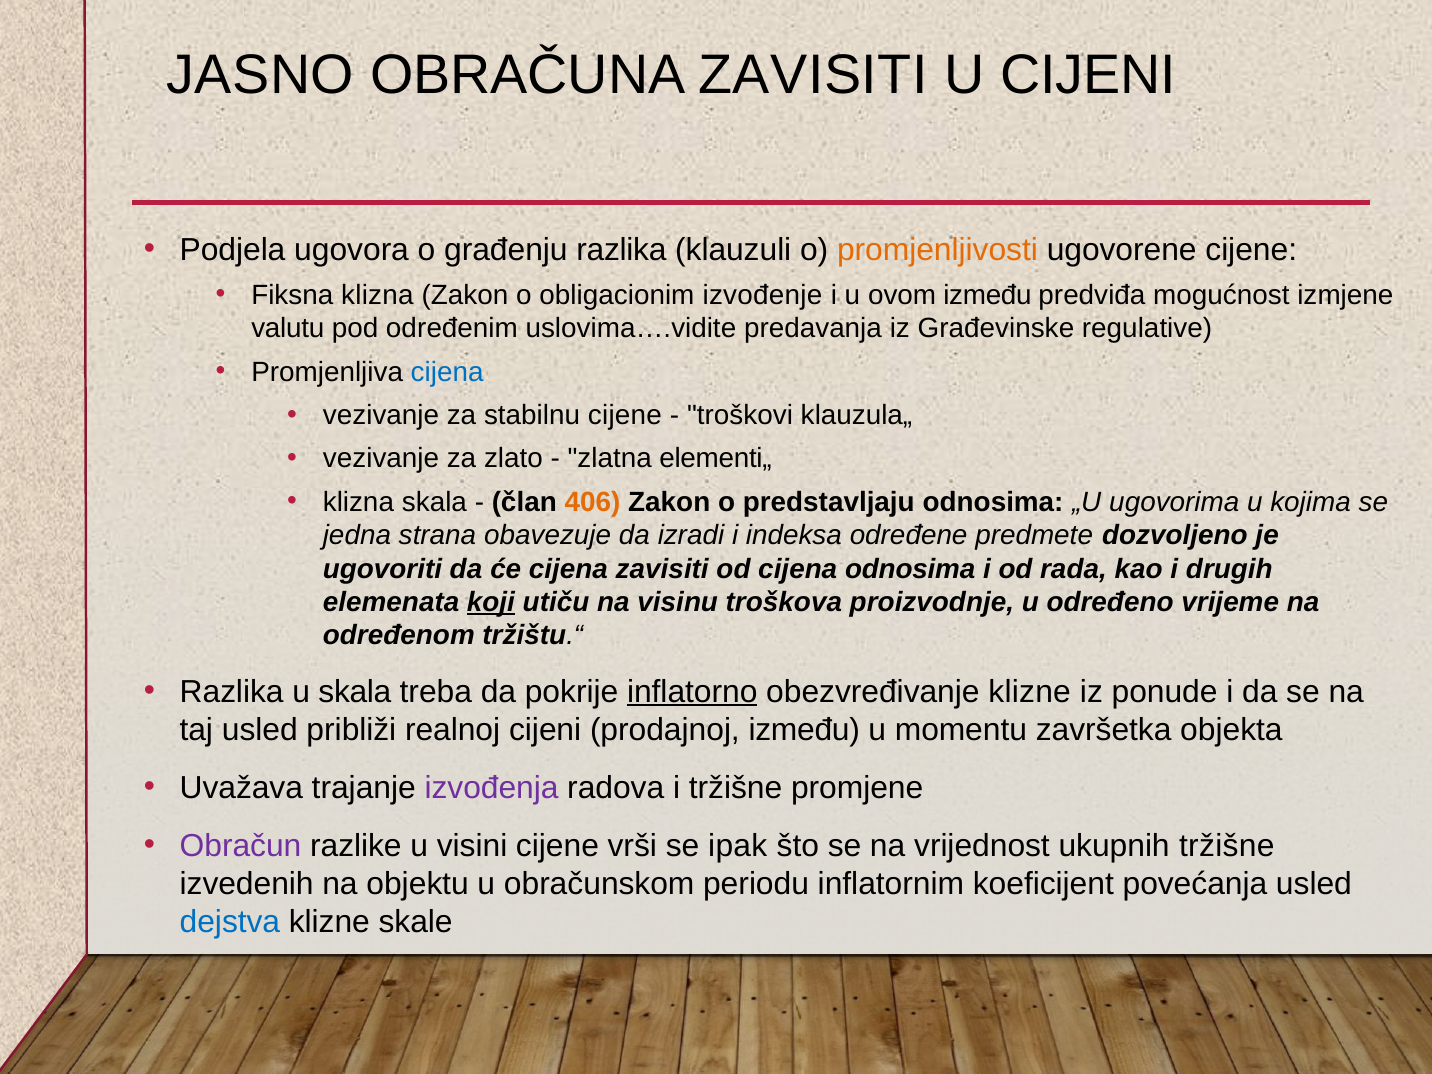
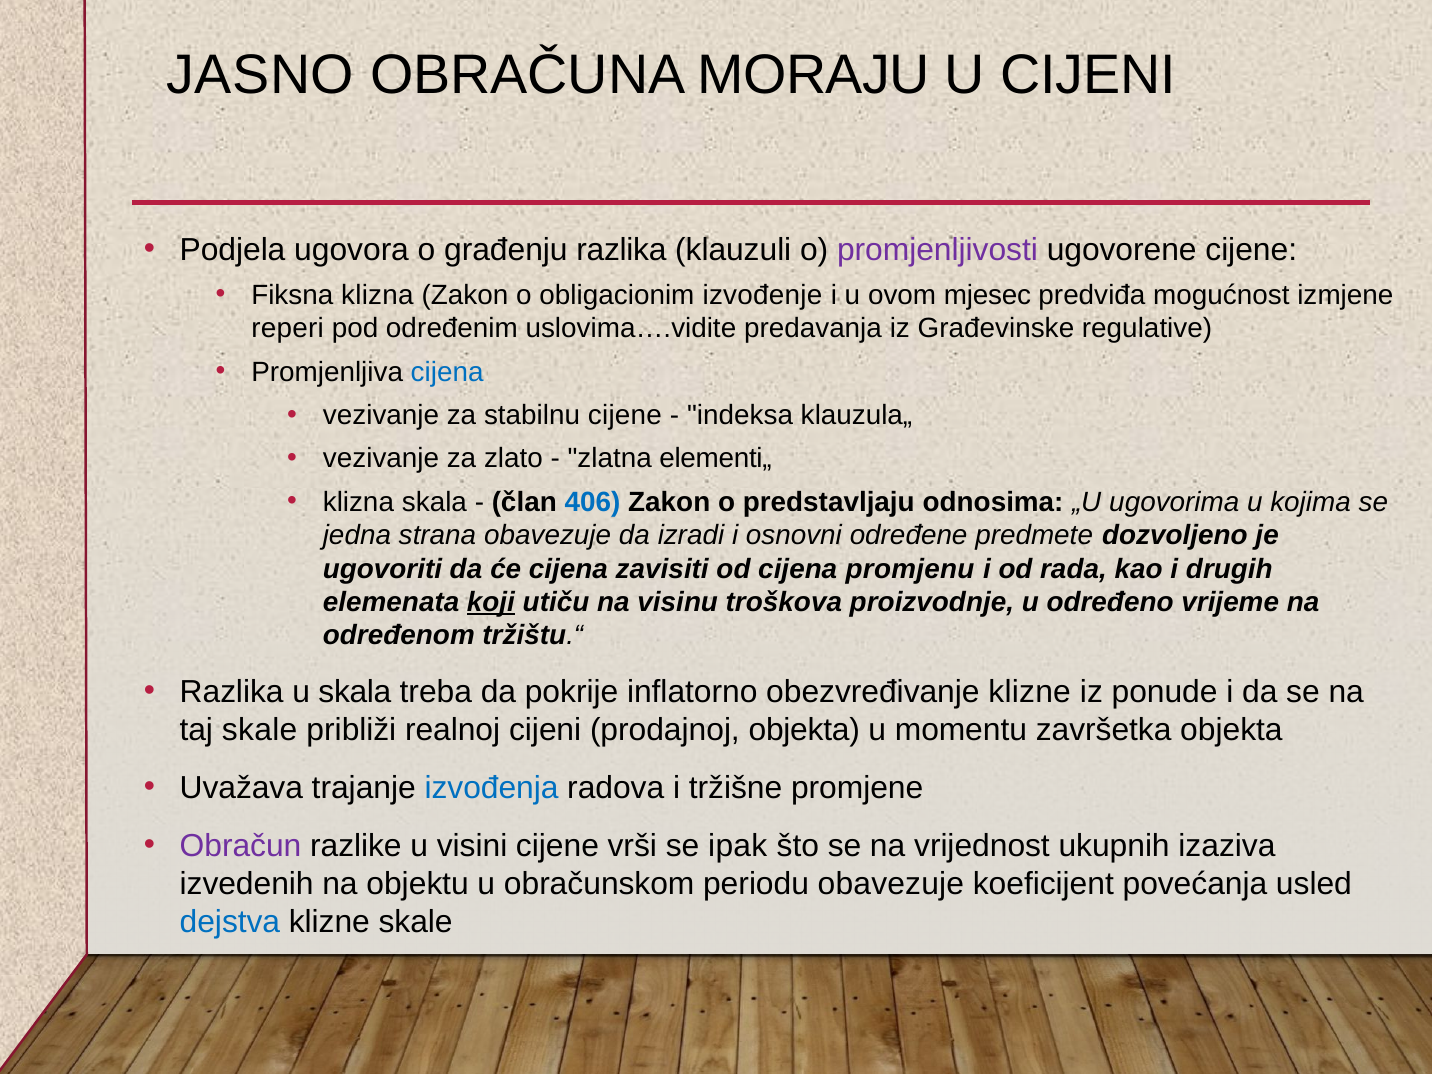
OBRAČUNA ZAVISITI: ZAVISITI -> MORAJU (814, 75)
promjenljivosti colour: orange -> purple (937, 250)
ovom između: između -> mjesec (987, 295)
valutu: valutu -> reperi (288, 329)
troškovi: troškovi -> indeksa (740, 415)
406 colour: orange -> blue (593, 502)
indeksa: indeksa -> osnovni (794, 535)
cijena odnosima: odnosima -> promjenu (910, 569)
inflatorno underline: present -> none (692, 692)
taj usled: usled -> skale (260, 730)
prodajnoj između: između -> objekta (804, 730)
izvođenja colour: purple -> blue (492, 788)
ukupnih tržišne: tržišne -> izaziva (1227, 846)
periodu inflatornim: inflatornim -> obavezuje (891, 884)
